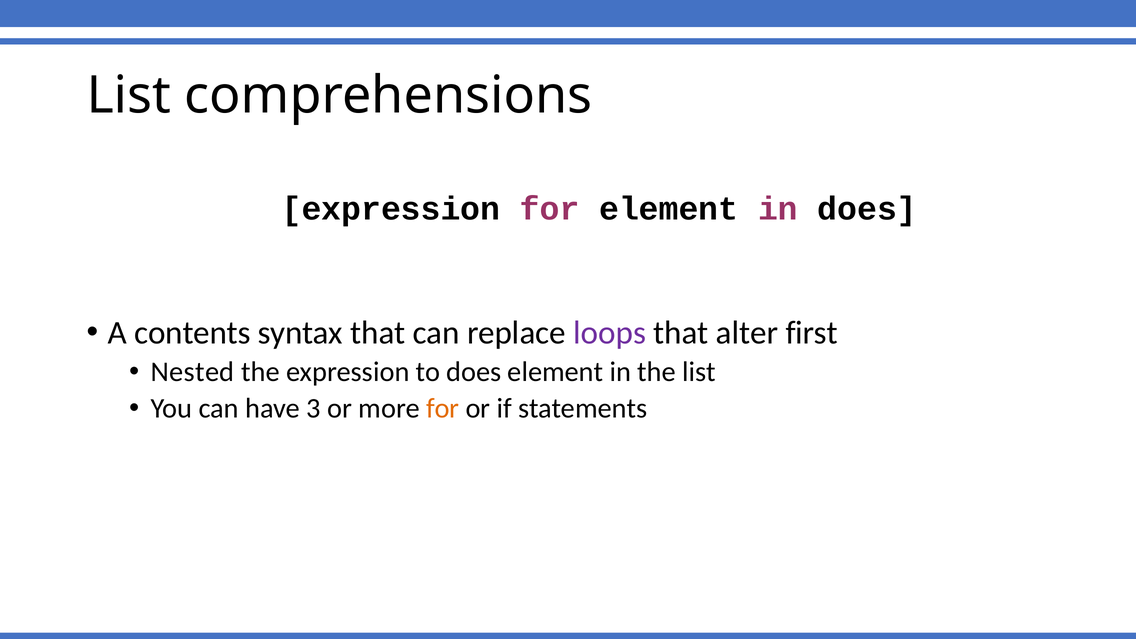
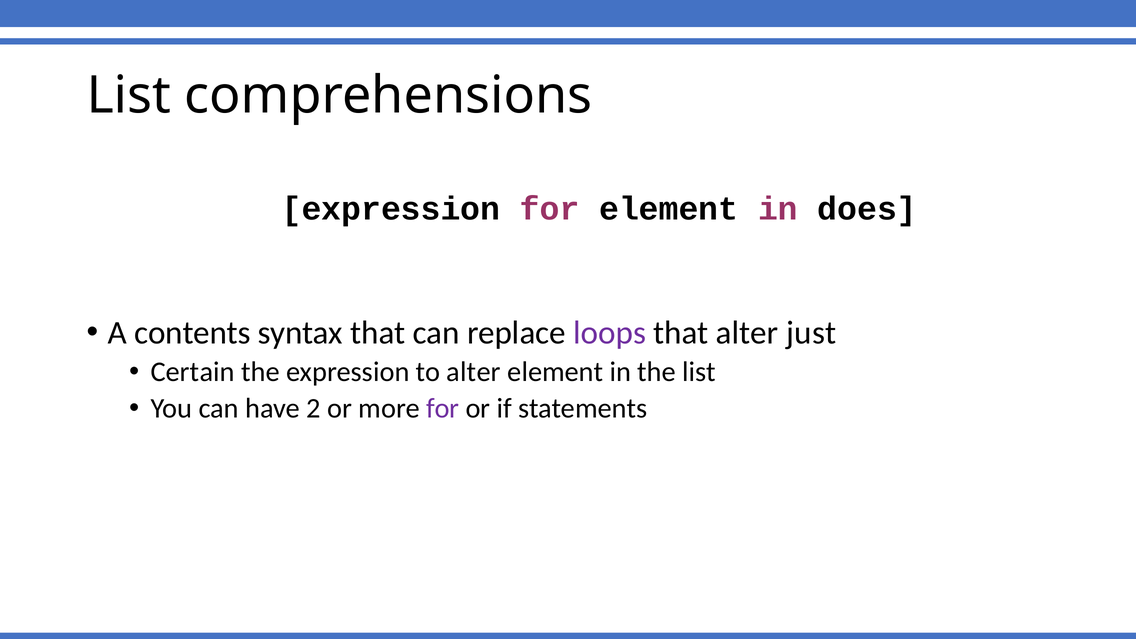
first: first -> just (811, 333)
Nested: Nested -> Certain (193, 372)
to does: does -> alter (474, 372)
3: 3 -> 2 (314, 409)
for colour: orange -> purple (443, 409)
